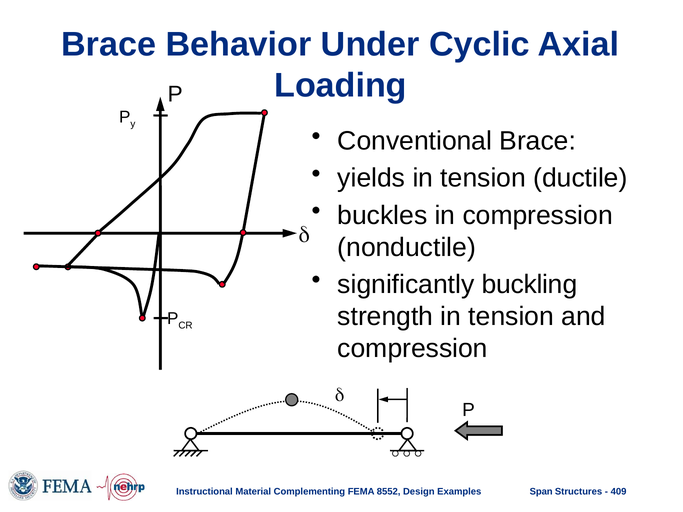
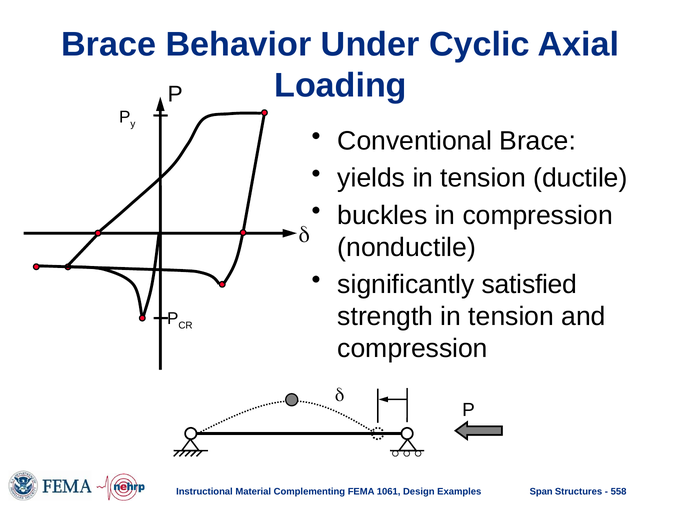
buckling: buckling -> satisfied (529, 285)
8552: 8552 -> 1061 (389, 492)
409: 409 -> 558 (619, 492)
